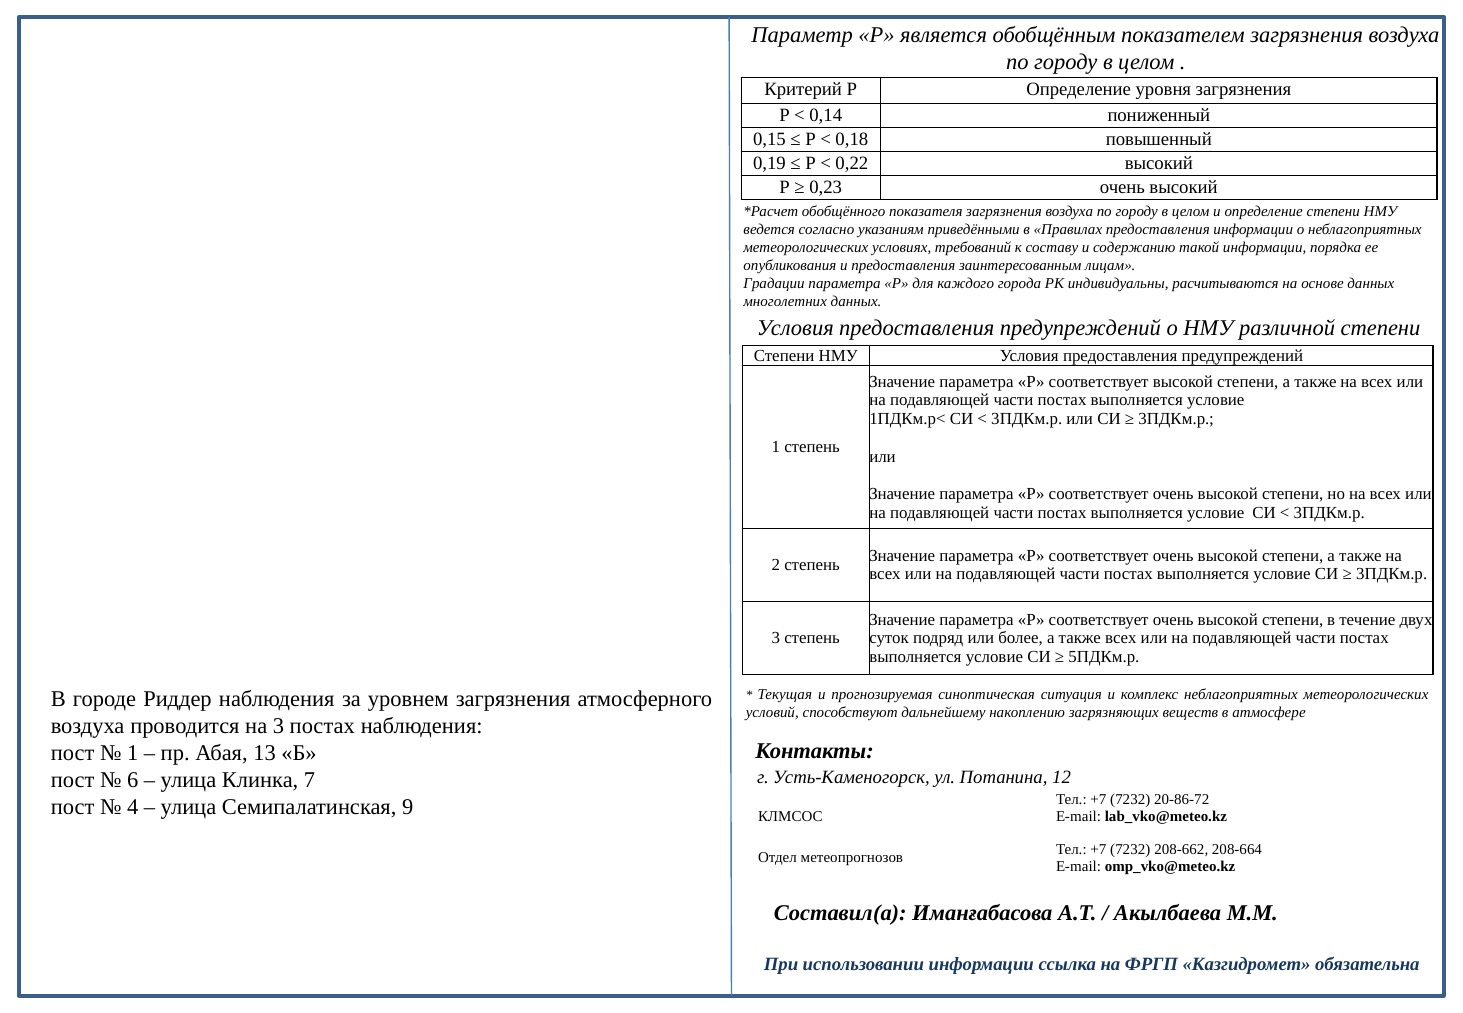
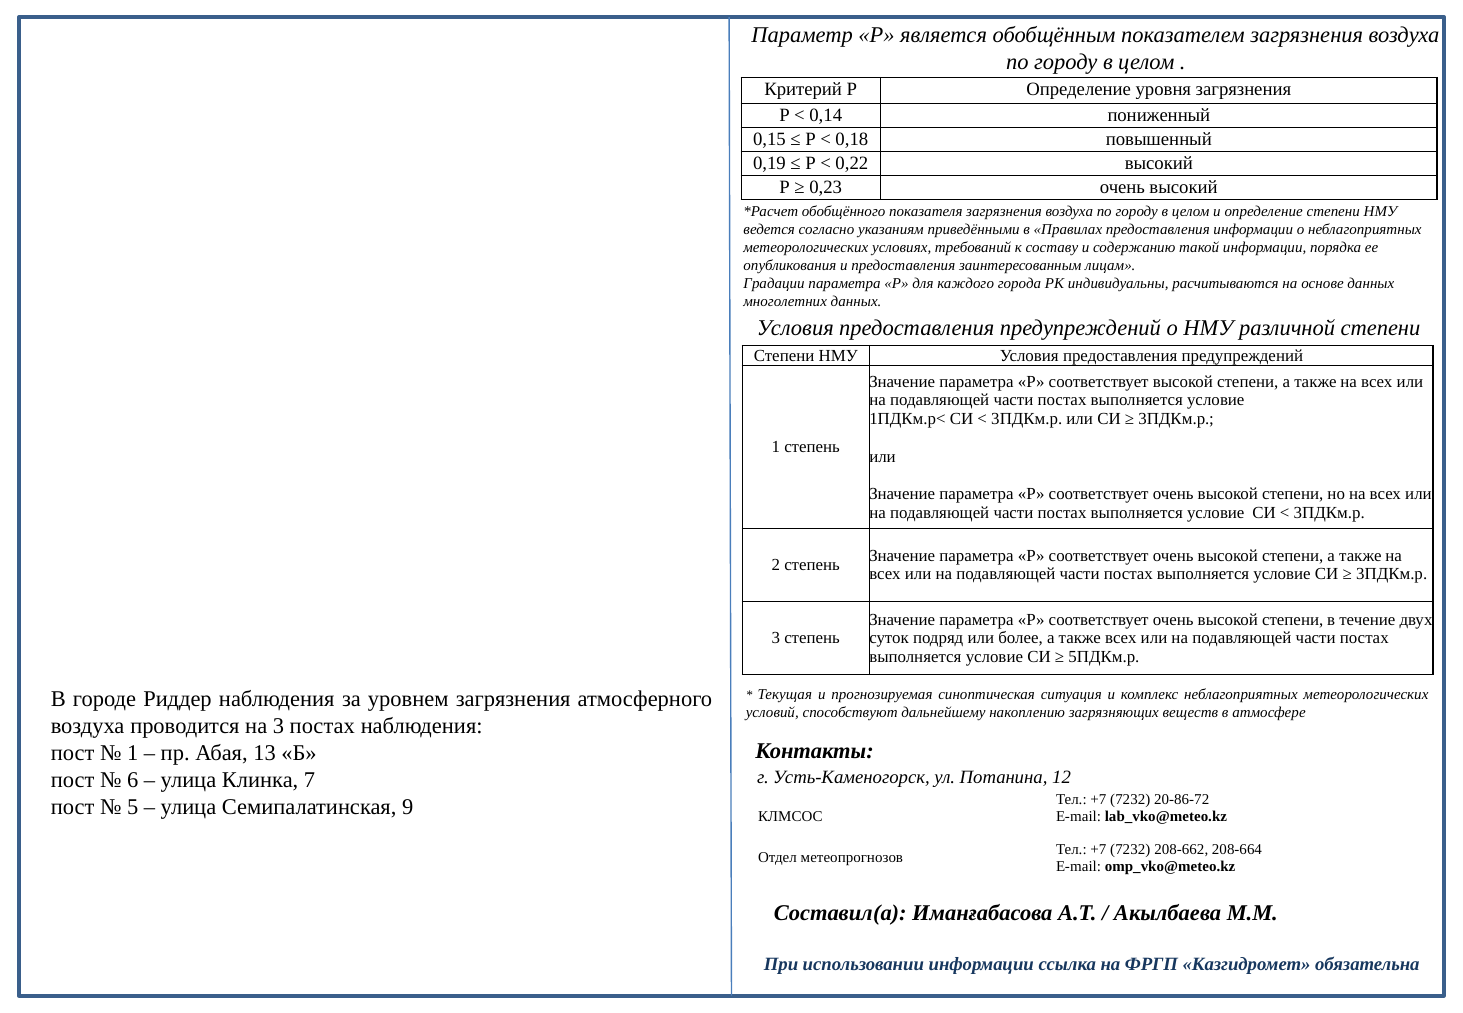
4: 4 -> 5 (133, 807)
